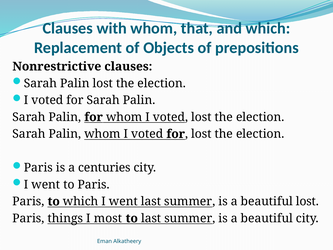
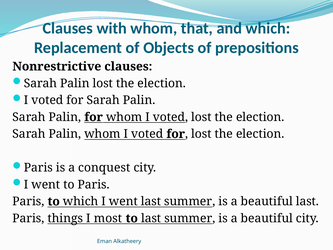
centuries: centuries -> conquest (104, 168)
beautiful lost: lost -> last (307, 201)
